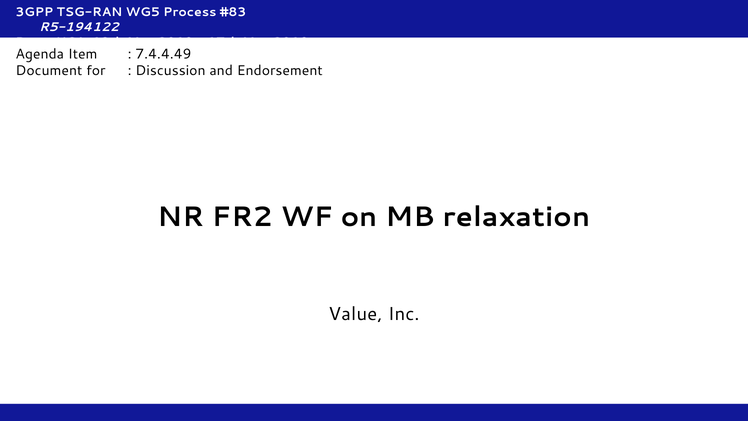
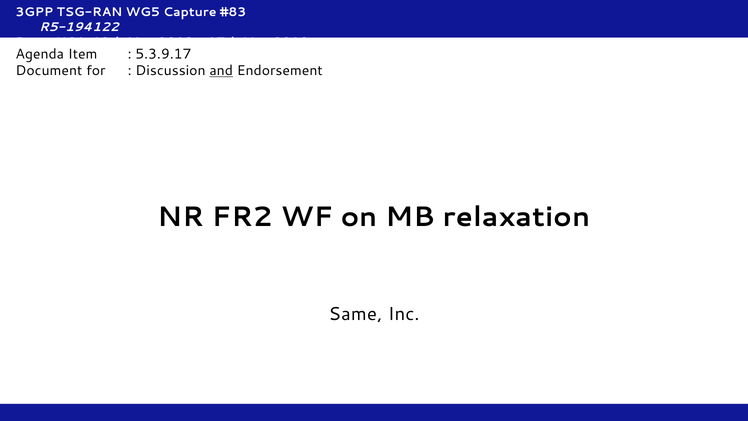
Process: Process -> Capture (190, 12)
7.4.4.49: 7.4.4.49 -> 5.3.9.17 (163, 54)
and underline: none -> present (221, 71)
Value: Value -> Same (355, 314)
